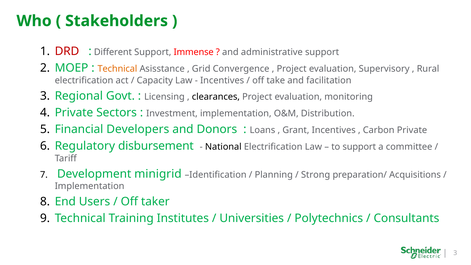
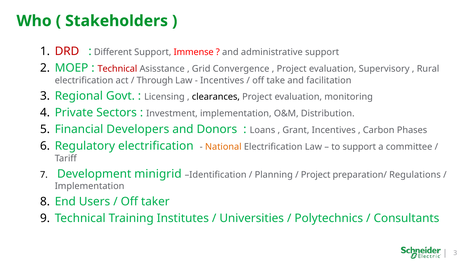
Technical colour: orange -> red (117, 69)
Capacity: Capacity -> Through (155, 80)
Carbon Private: Private -> Phases (412, 130)
Regulatory disbursement: disbursement -> electrification (156, 146)
National colour: black -> orange (223, 147)
Strong: Strong -> Project (316, 175)
Acquisitions: Acquisitions -> Regulations (415, 175)
